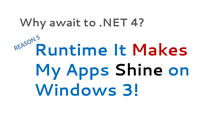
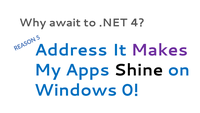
Runtime: Runtime -> Address (71, 50)
Makes colour: red -> purple (159, 50)
3: 3 -> 0 (130, 90)
